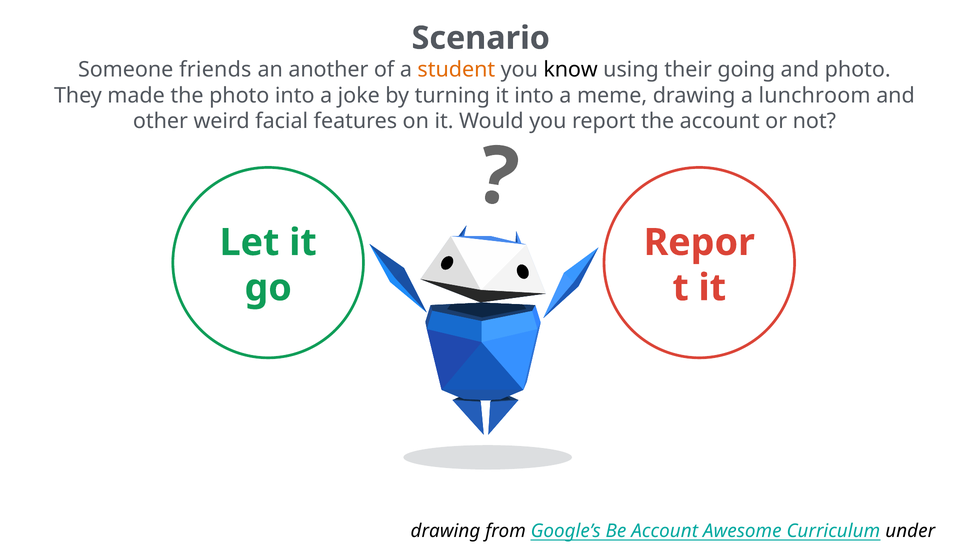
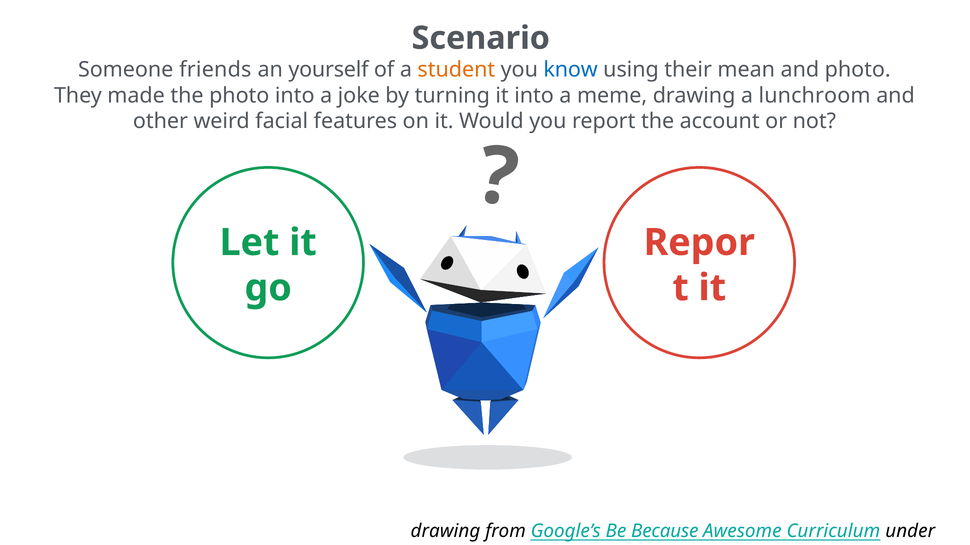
another: another -> yourself (328, 70)
know colour: black -> blue (571, 70)
going: going -> mean (746, 70)
Be Account: Account -> Because (665, 532)
